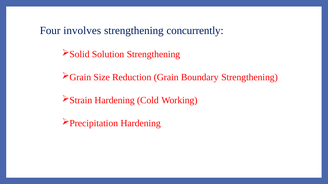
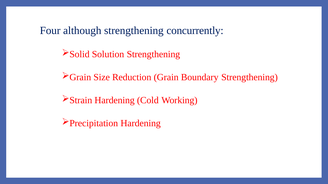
involves: involves -> although (82, 31)
